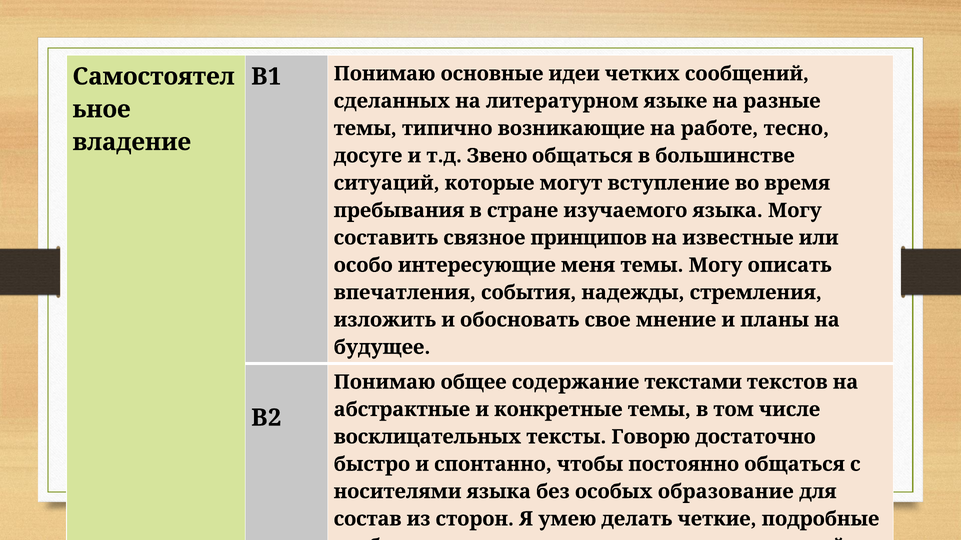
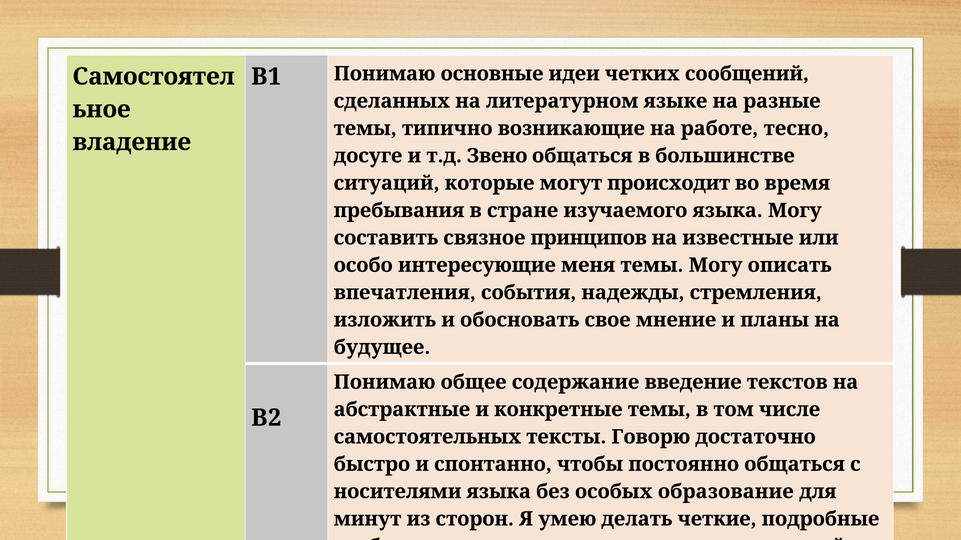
вступление: вступление -> происходит (669, 183)
текстами: текстами -> введение (693, 383)
восклицательных: восклицательных -> самостоятельных (427, 437)
состав: состав -> минут (368, 519)
